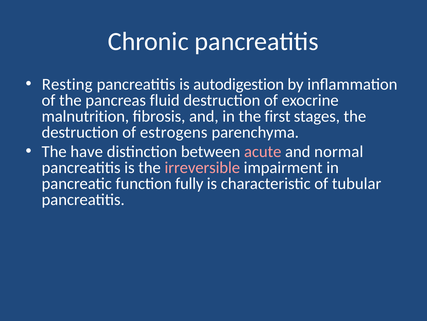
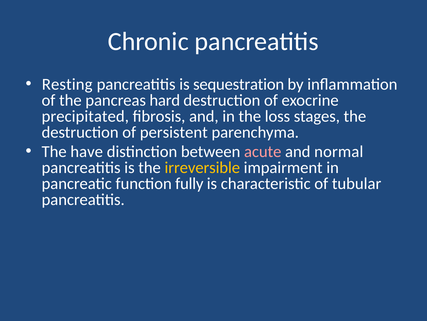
autodigestion: autodigestion -> sequestration (239, 84)
fluid: fluid -> hard (165, 100)
malnutrition: malnutrition -> precipitated (85, 116)
first: first -> loss (277, 116)
estrogens: estrogens -> persistent (174, 132)
irreversible colour: pink -> yellow (202, 167)
